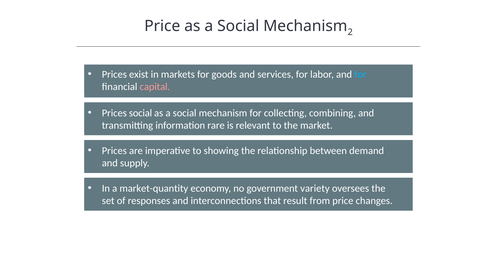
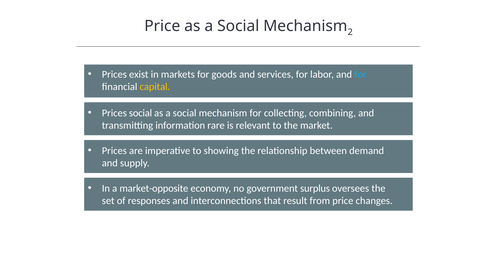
capital colour: pink -> yellow (155, 87)
market-quantity: market-quantity -> market-opposite (154, 188)
variety: variety -> surplus (315, 188)
